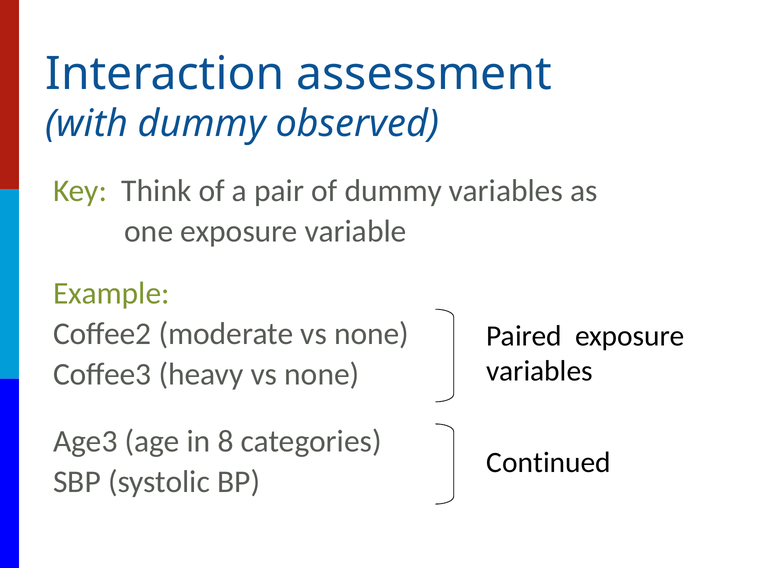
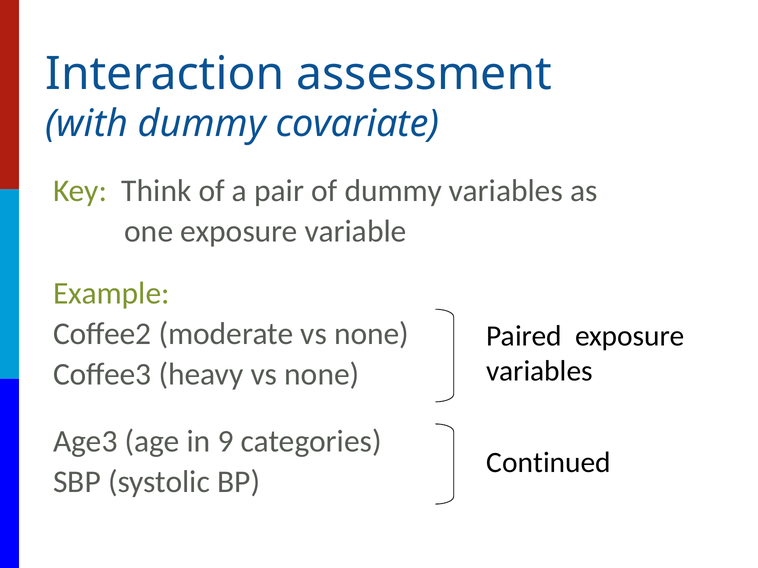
observed: observed -> covariate (357, 124)
8: 8 -> 9 (226, 442)
